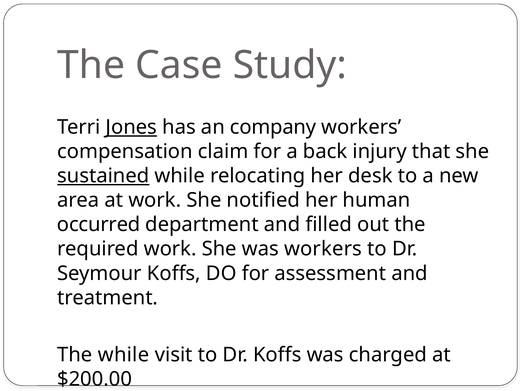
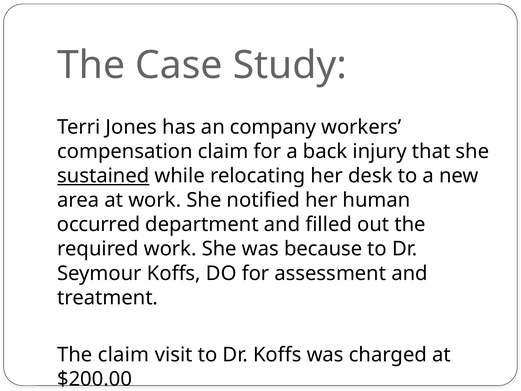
Jones underline: present -> none (131, 127)
was workers: workers -> because (323, 249)
The while: while -> claim (124, 355)
